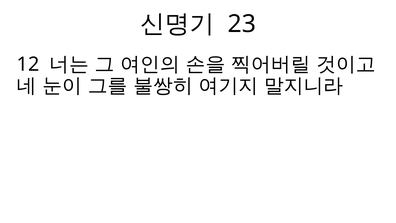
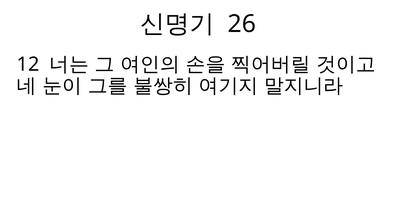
23: 23 -> 26 (242, 24)
